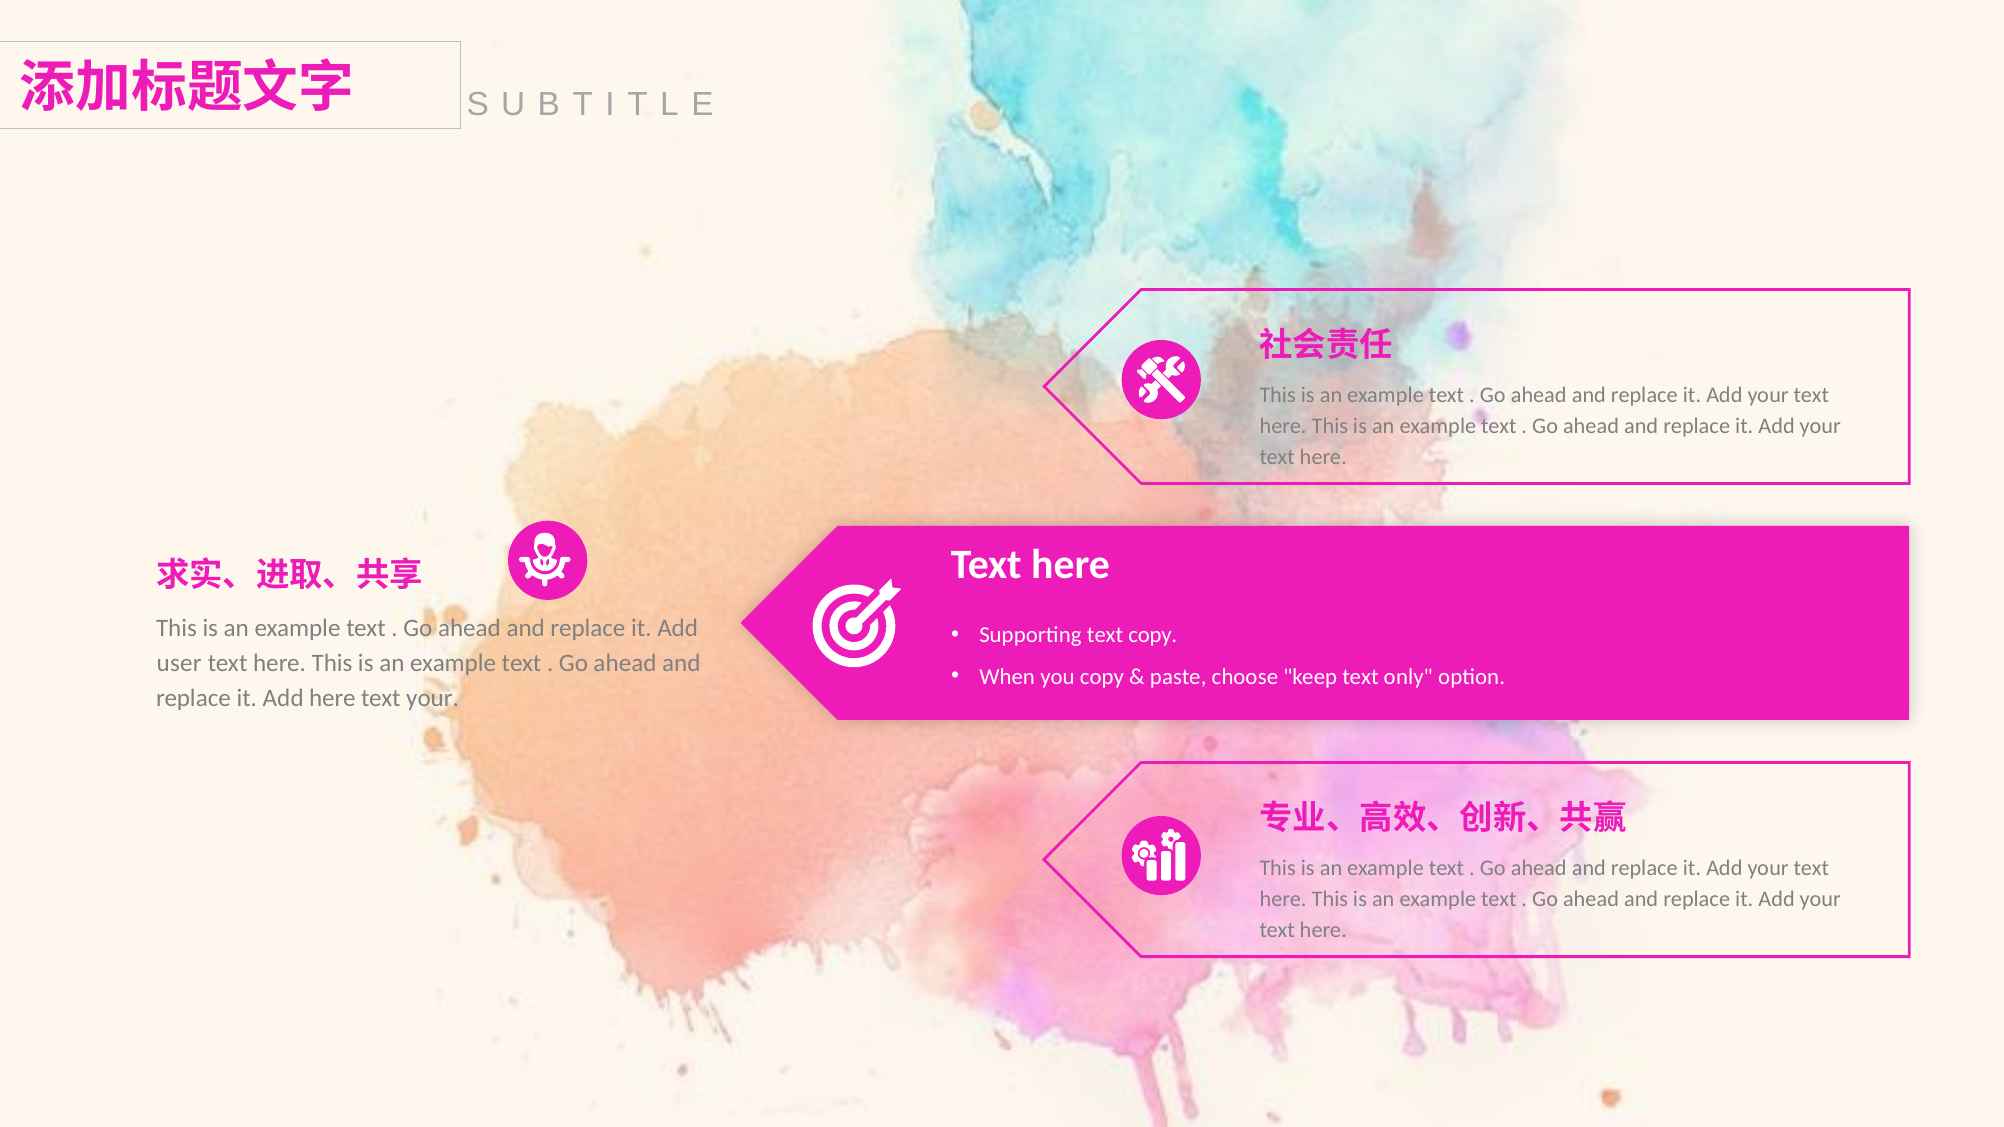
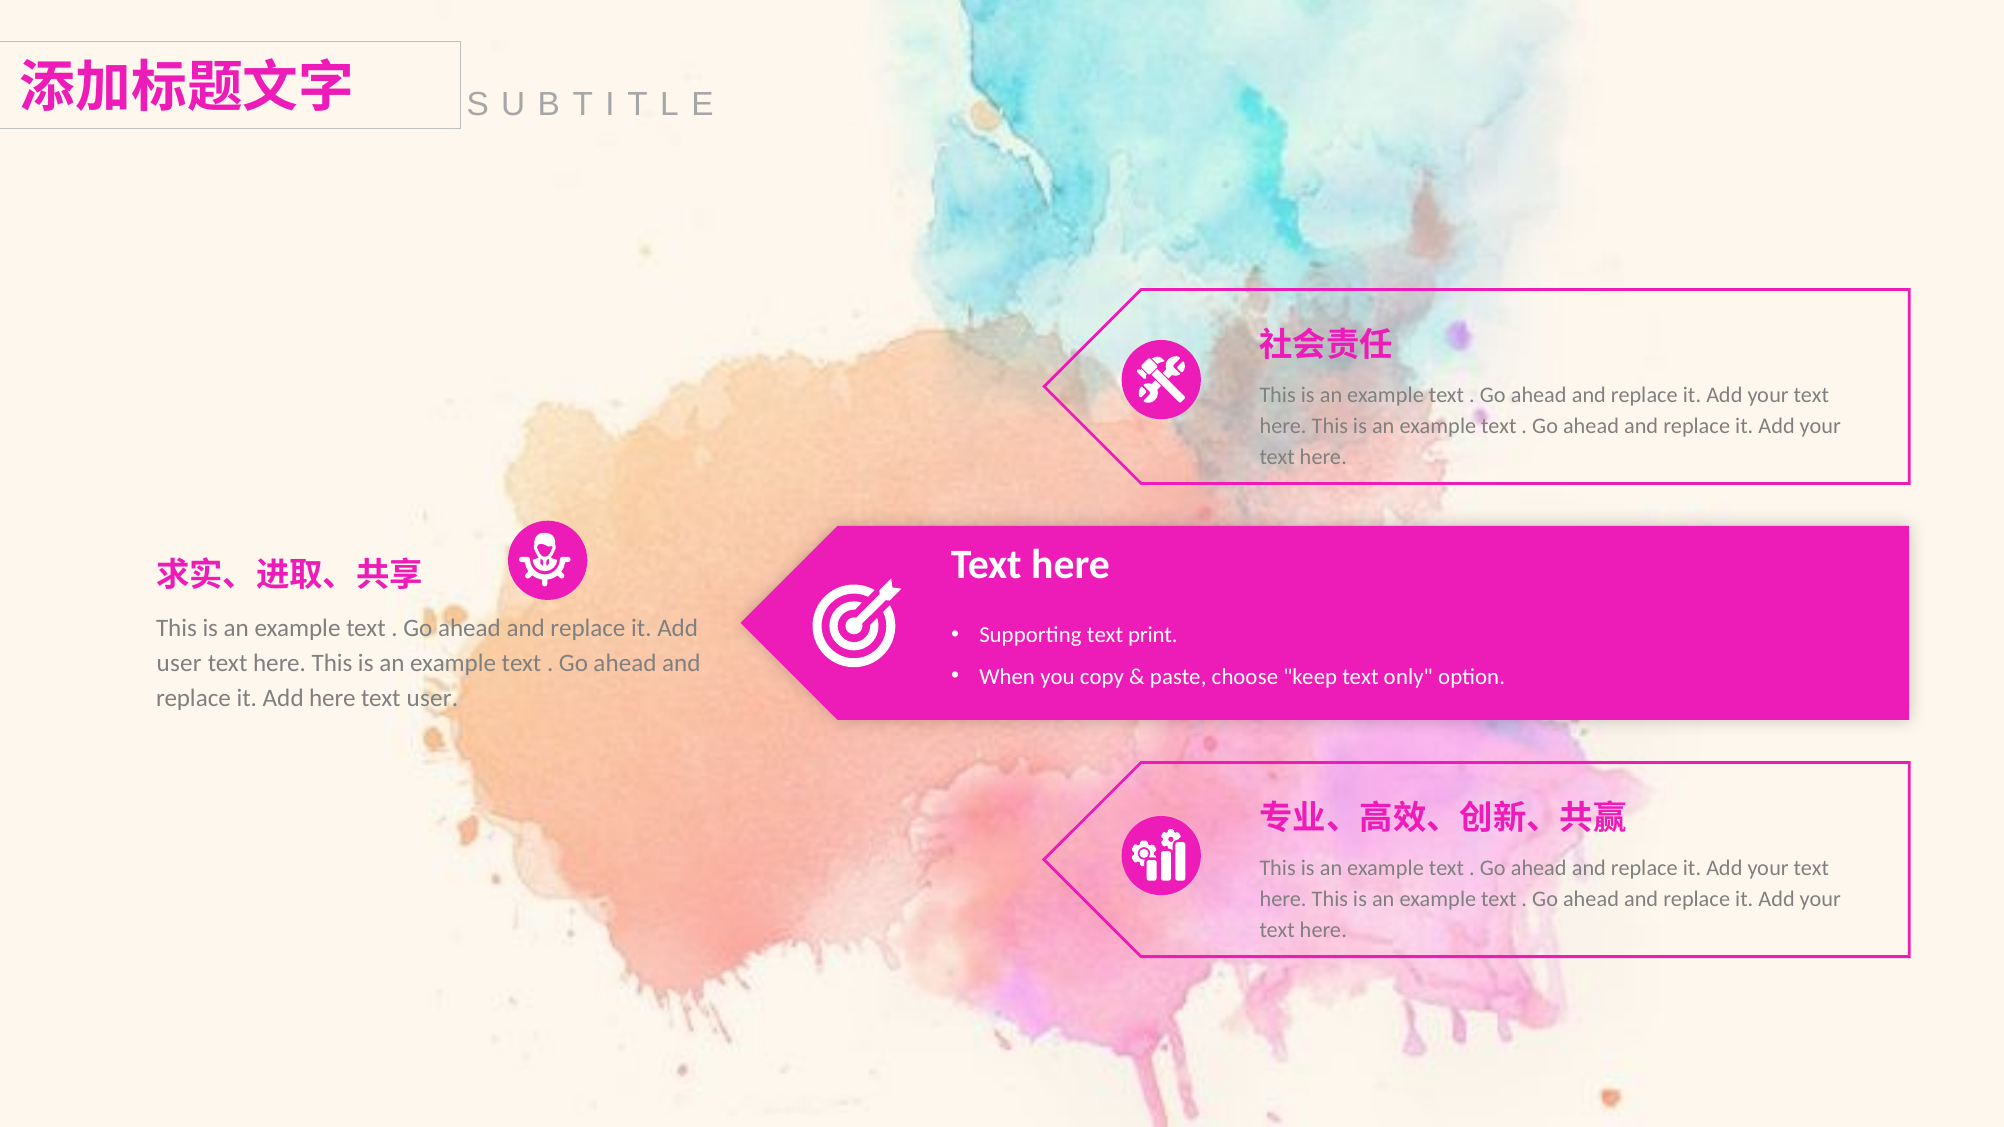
text copy: copy -> print (1153, 635)
text your: your -> user (432, 698)
